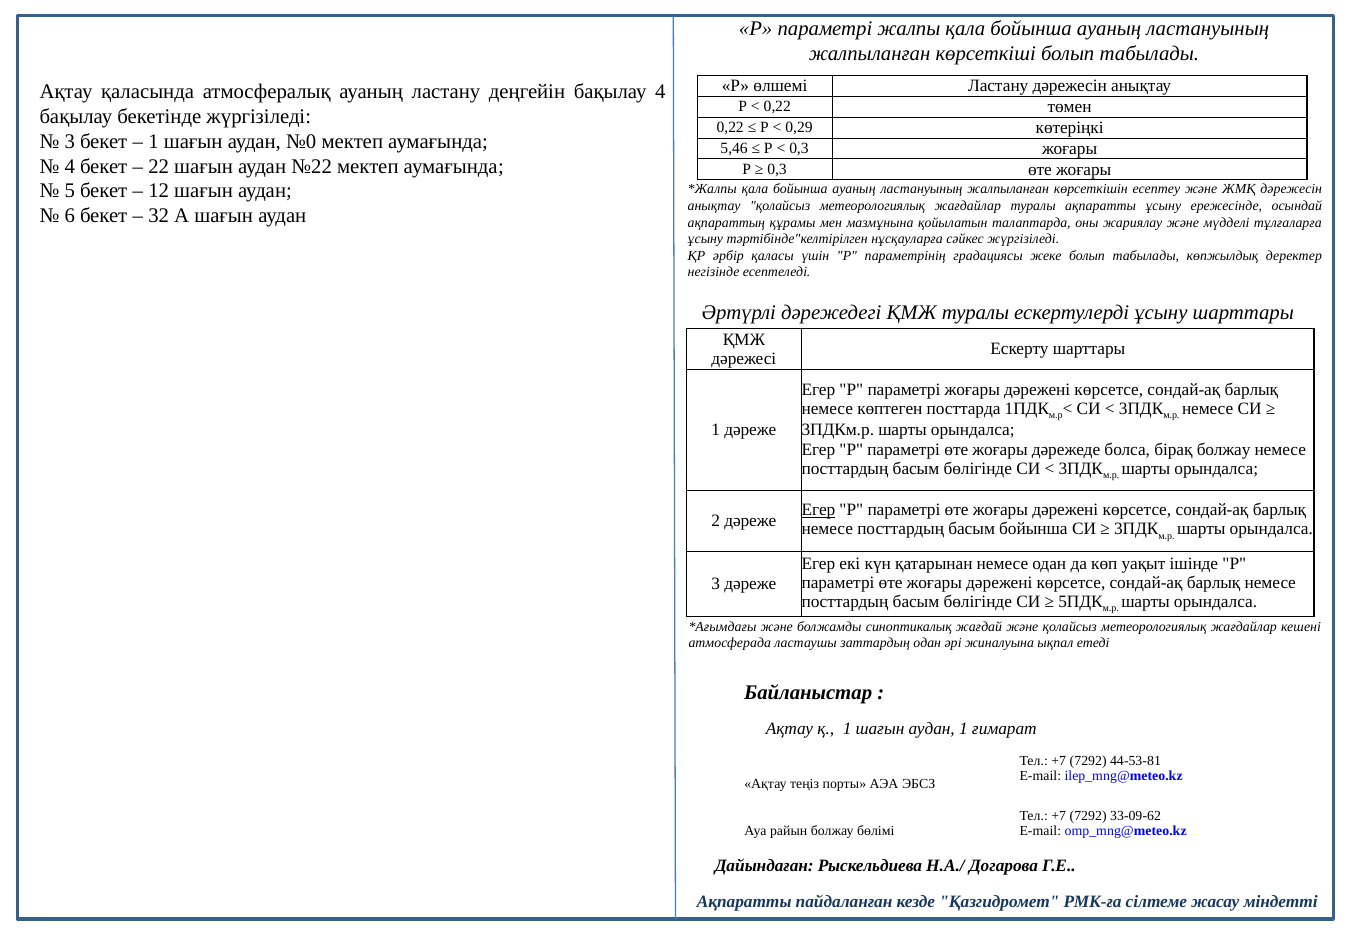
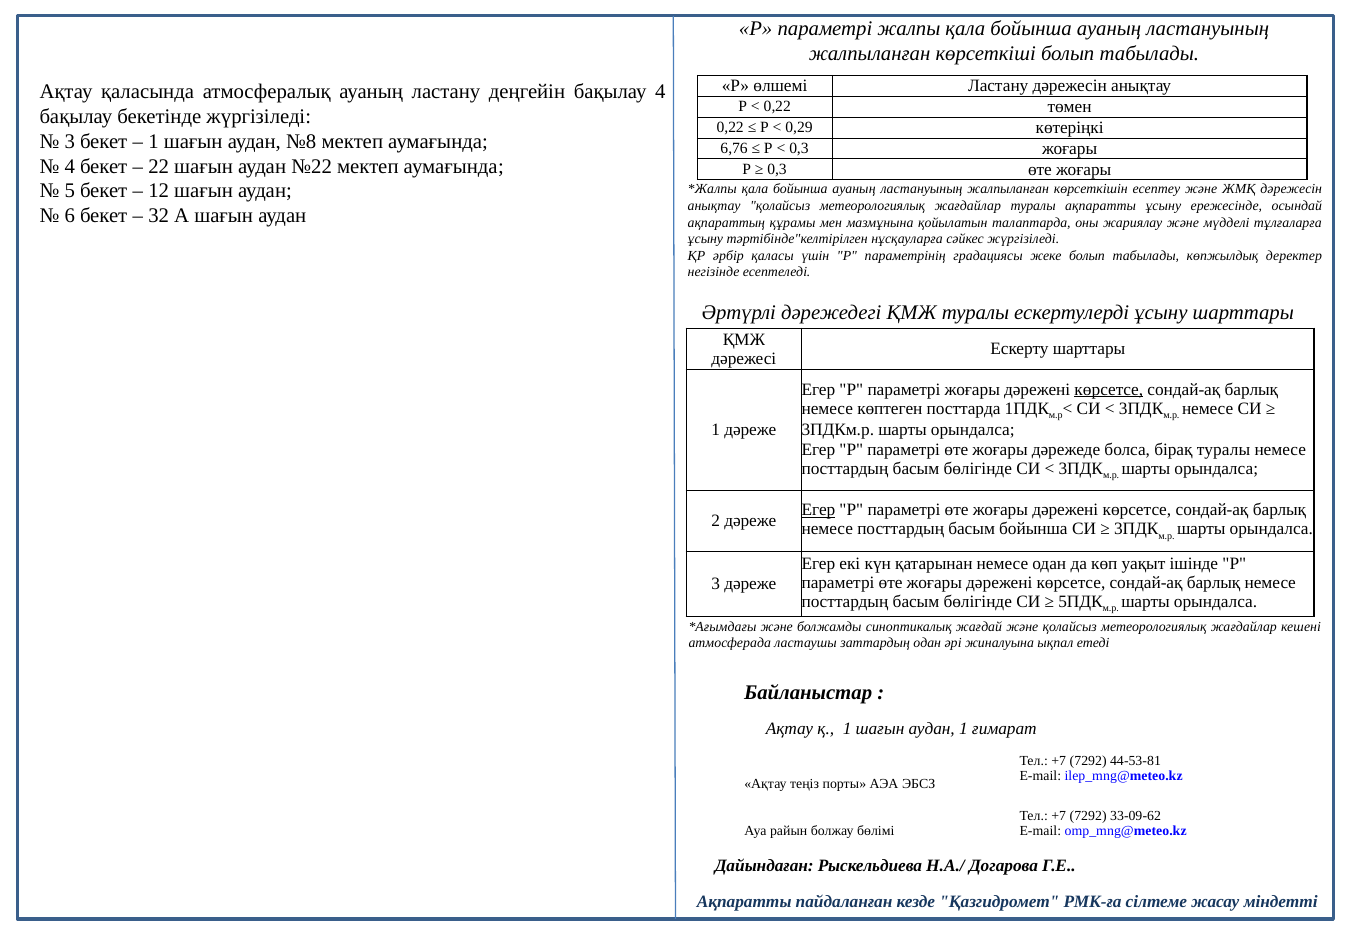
№0: №0 -> №8 (301, 141)
5,46: 5,46 -> 6,76 (734, 149)
көрсетсе underline: none -> present (1109, 389)
бірақ болжау: болжау -> туралы (1223, 450)
